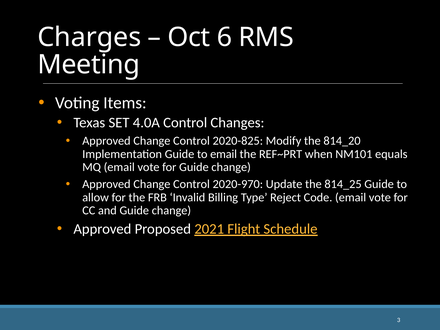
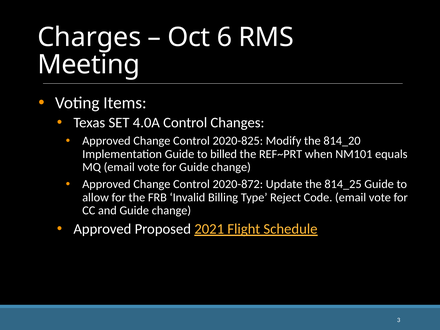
to email: email -> billed (224, 154)
2020-970: 2020-970 -> 2020-872 (238, 184)
